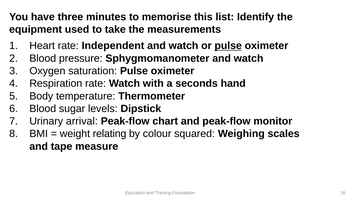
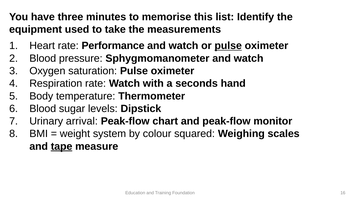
Independent: Independent -> Performance (113, 46)
relating: relating -> system (109, 134)
tape underline: none -> present (62, 146)
